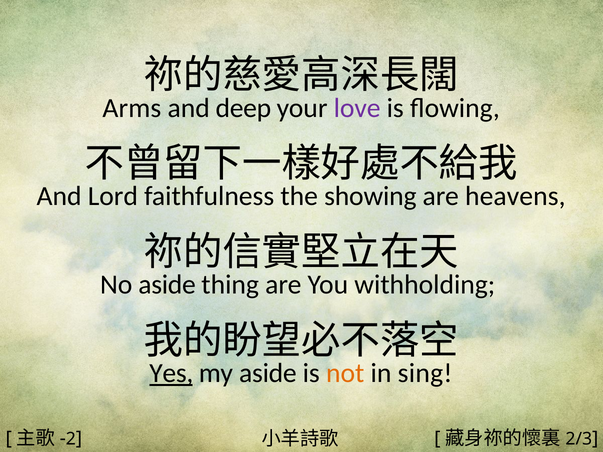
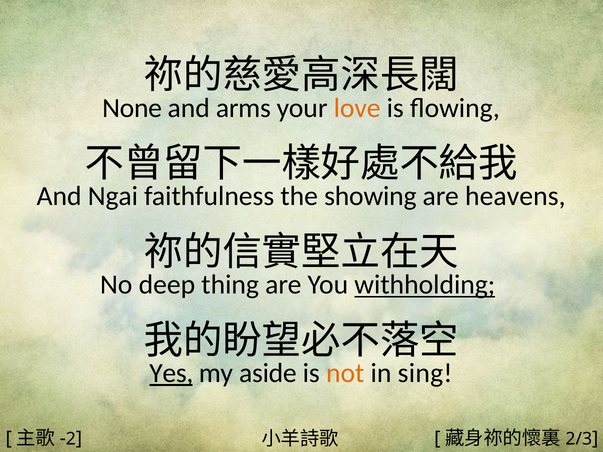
Arms: Arms -> None (132, 108)
deep: deep -> arms (243, 108)
love colour: purple -> orange (357, 108)
Lord: Lord -> Ngai (113, 196)
No aside: aside -> deep (167, 285)
withholding underline: none -> present (425, 285)
